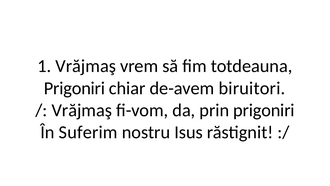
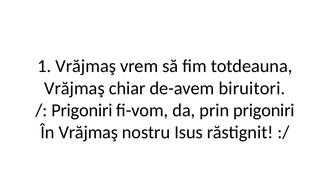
Prigoniri: Prigoniri -> Vrăjmaş (74, 88)
Vrăjmaş: Vrăjmaş -> Prigoniri (82, 110)
În Suferim: Suferim -> Vrăjmaş (88, 132)
